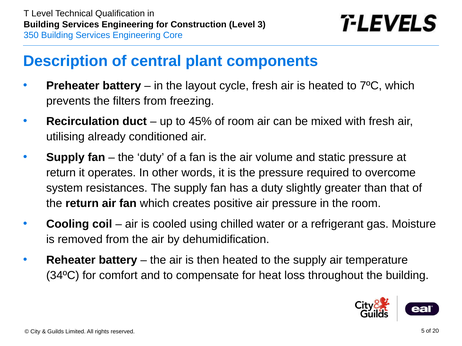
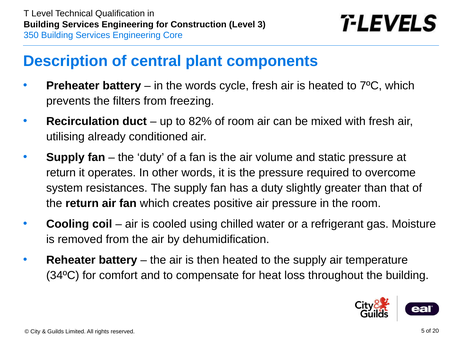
the layout: layout -> words (201, 86)
45%: 45% -> 82% (200, 122)
